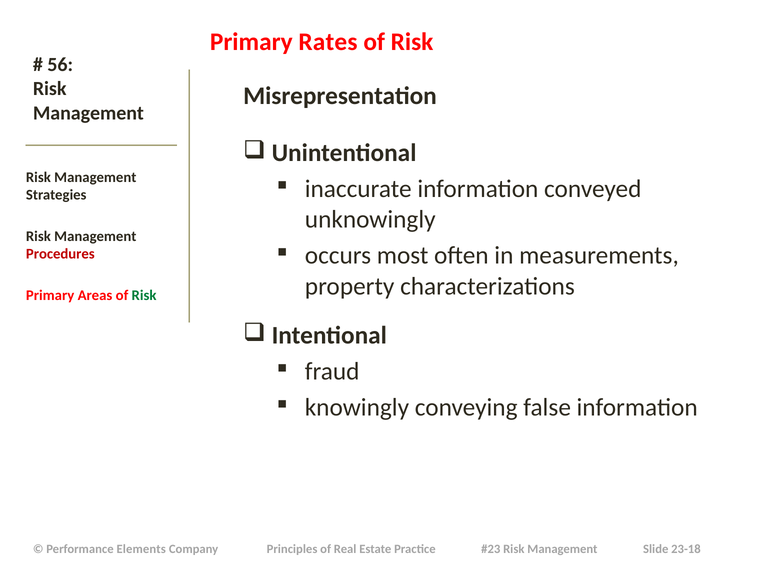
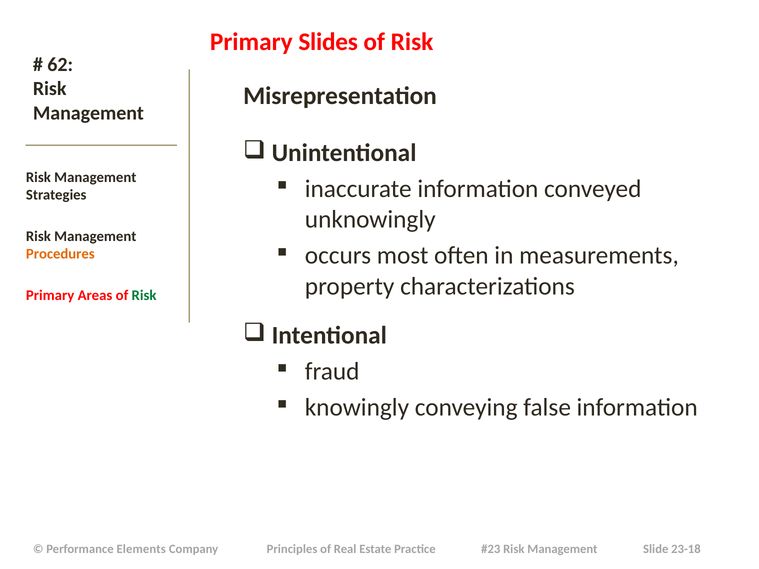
Rates: Rates -> Slides (328, 42)
56: 56 -> 62 (60, 65)
Procedures colour: red -> orange (60, 254)
